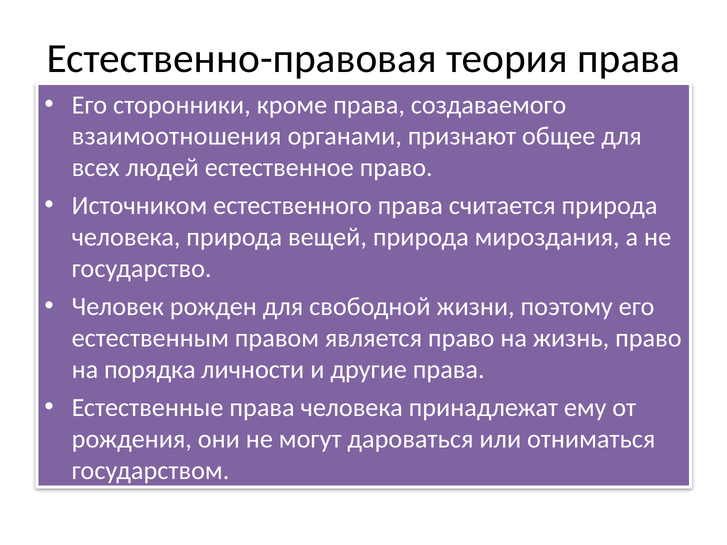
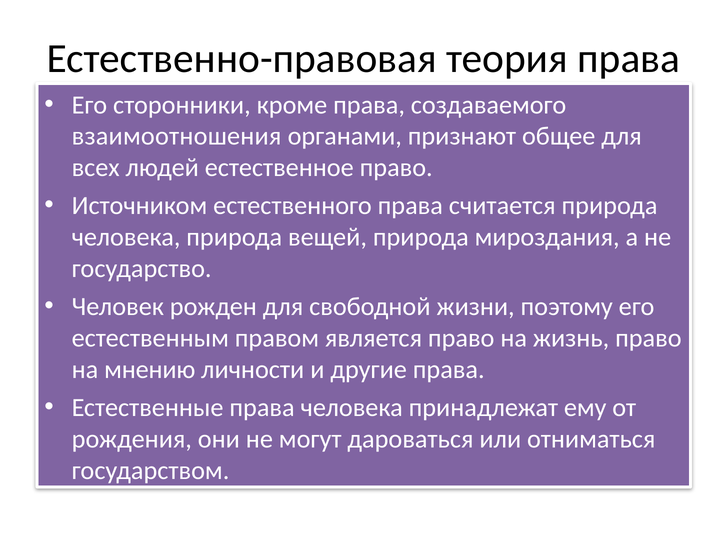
порядка: порядка -> мнению (150, 370)
